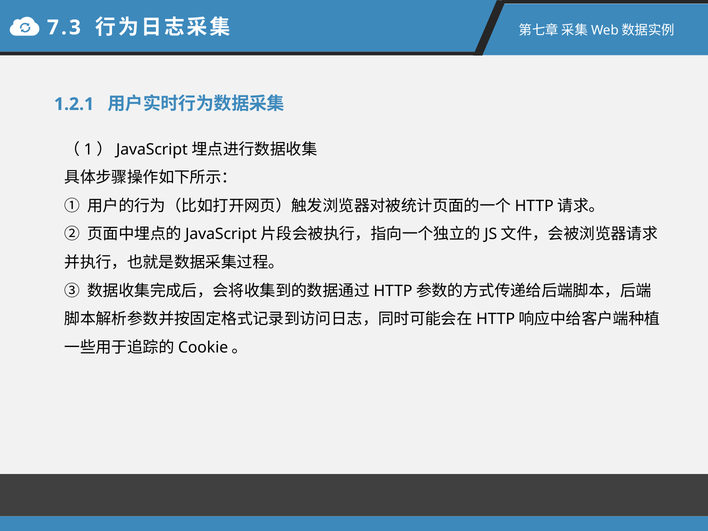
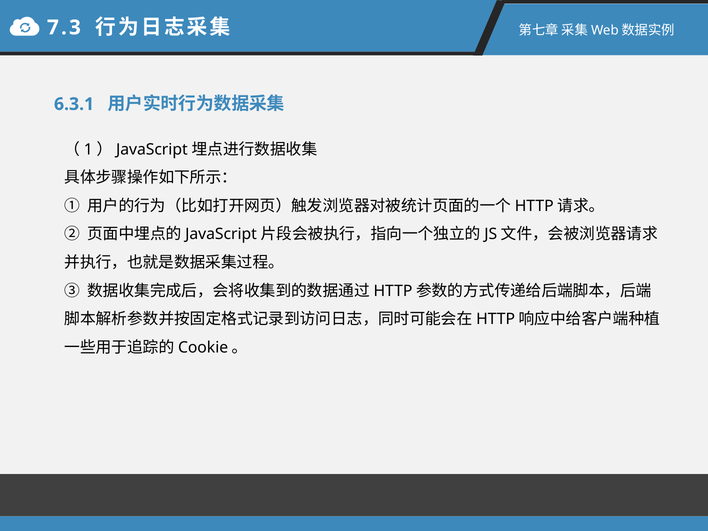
1.2.1: 1.2.1 -> 6.3.1 (74, 104)
